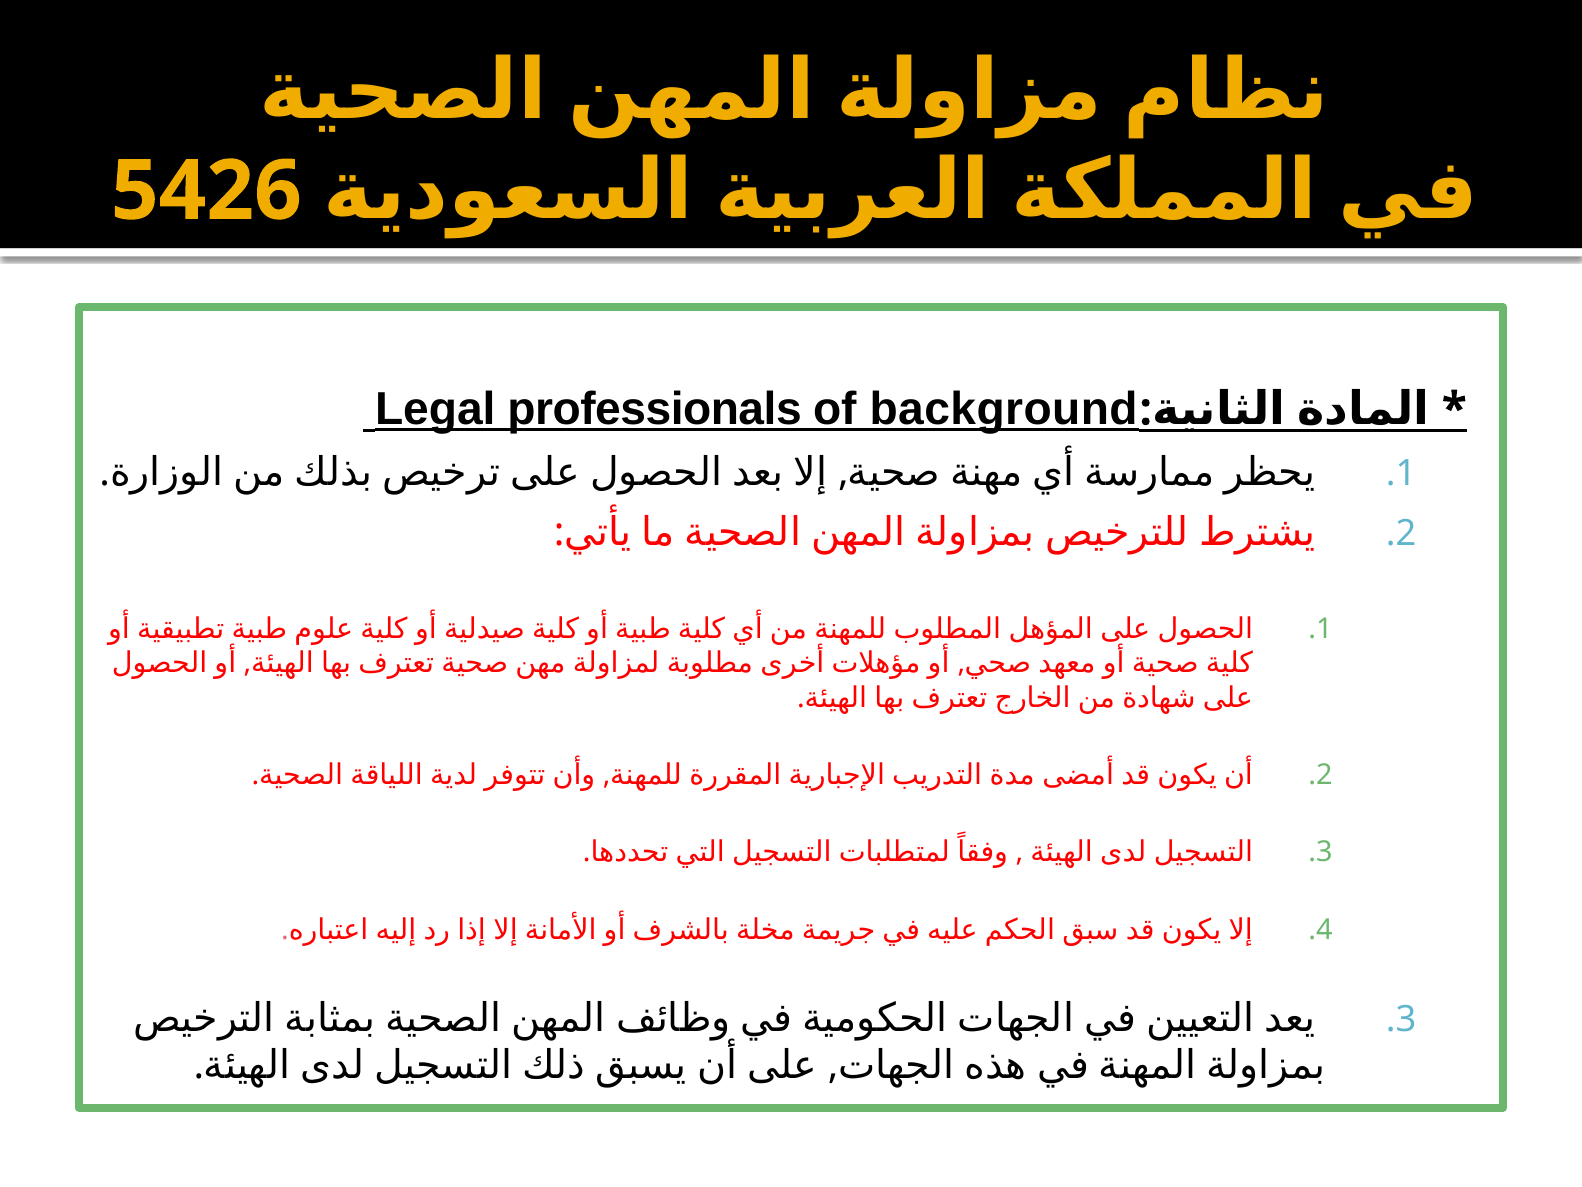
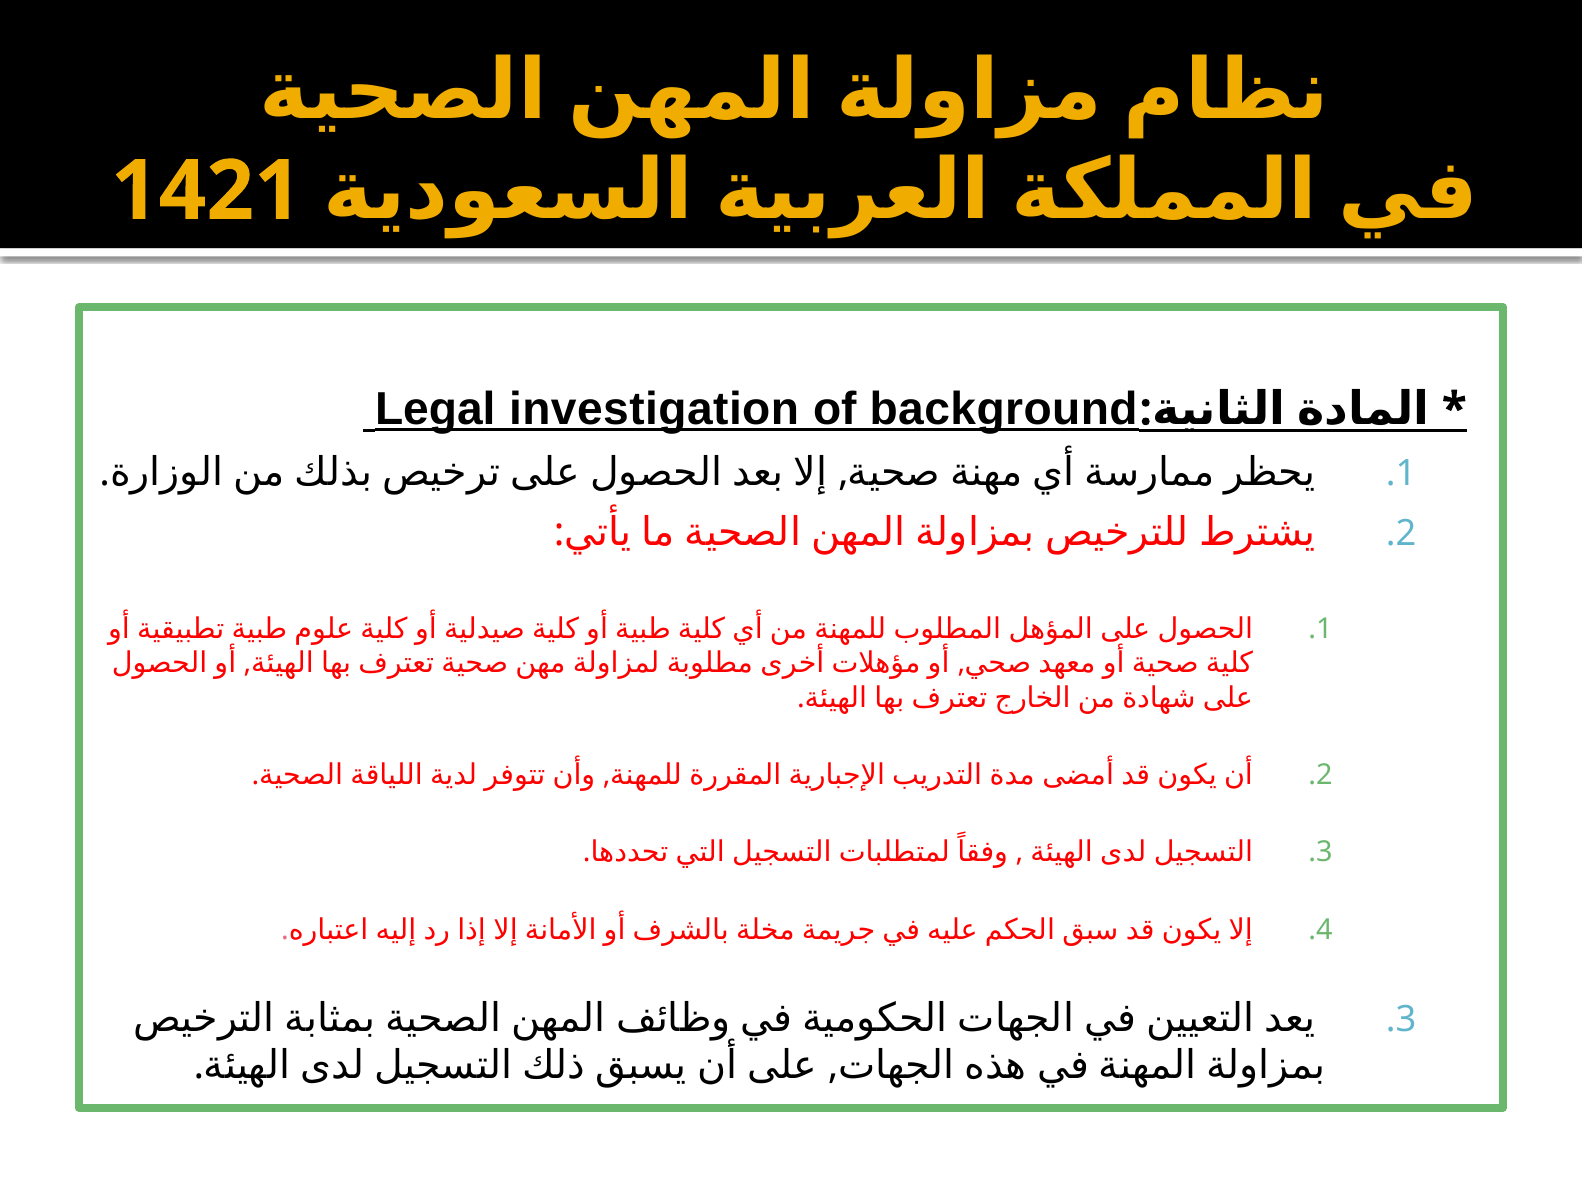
5426: 5426 -> 1421 (206, 191)
professionals: professionals -> investigation (654, 409)
